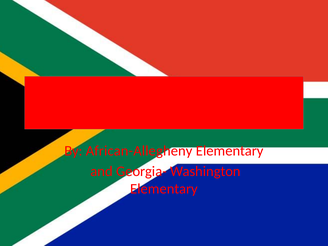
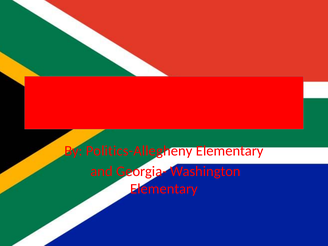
African-Allegheny: African-Allegheny -> Politics-Allegheny (139, 151)
